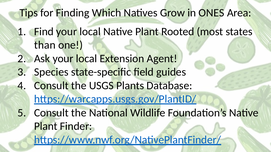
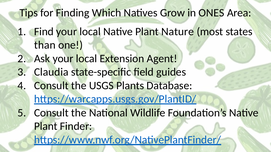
Rooted: Rooted -> Nature (178, 32)
Species: Species -> Claudia (51, 72)
